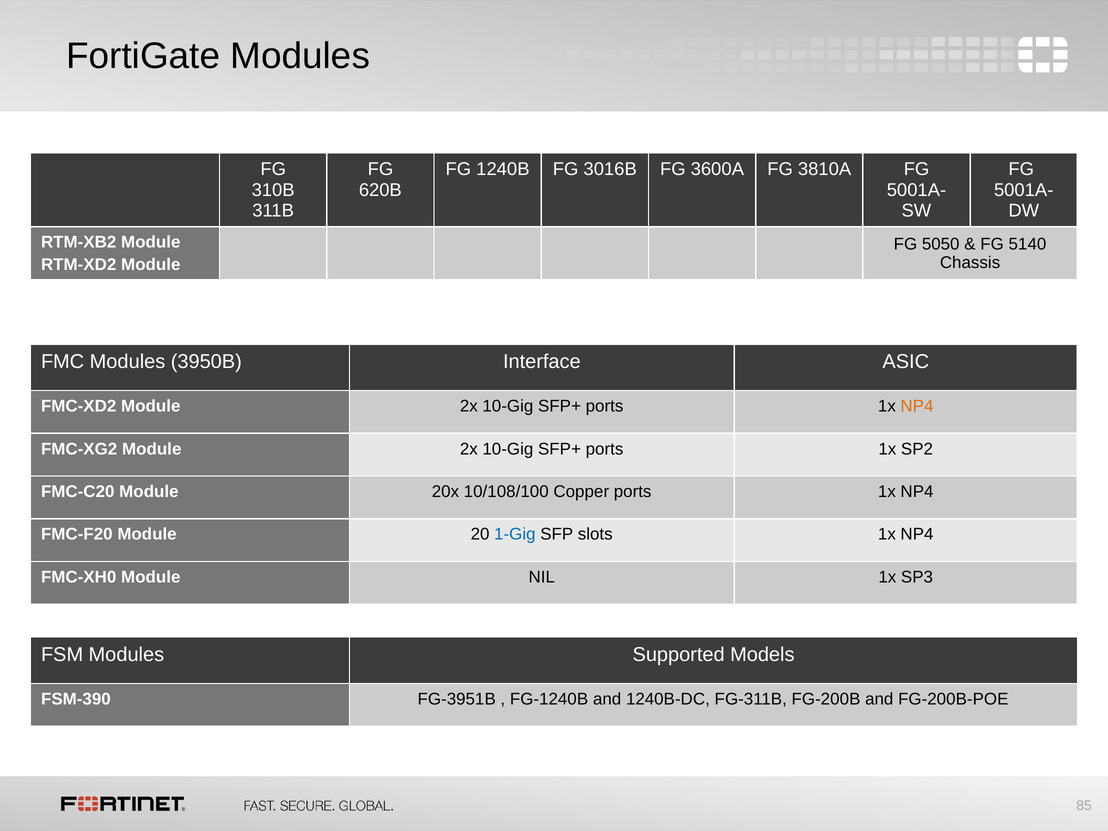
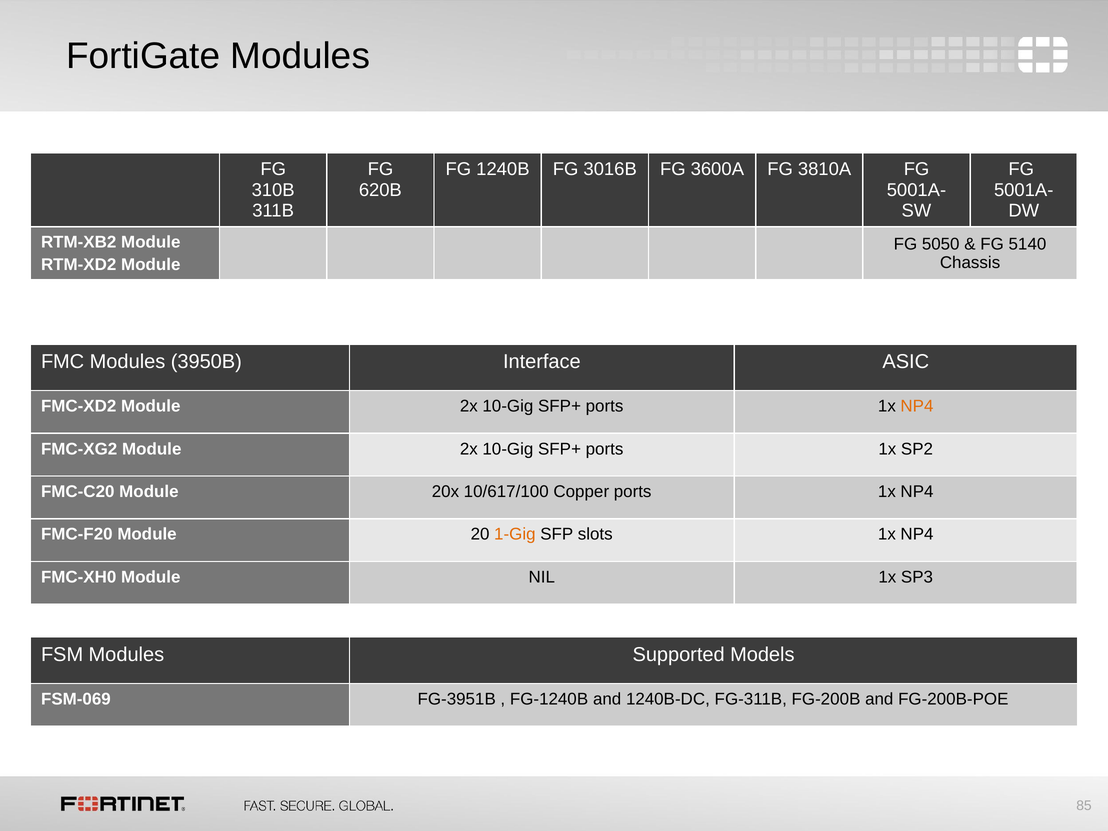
10/108/100: 10/108/100 -> 10/617/100 (506, 492)
1-Gig colour: blue -> orange (515, 534)
FSM-390: FSM-390 -> FSM-069 (76, 699)
